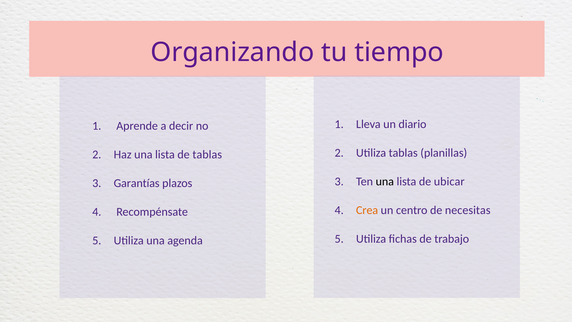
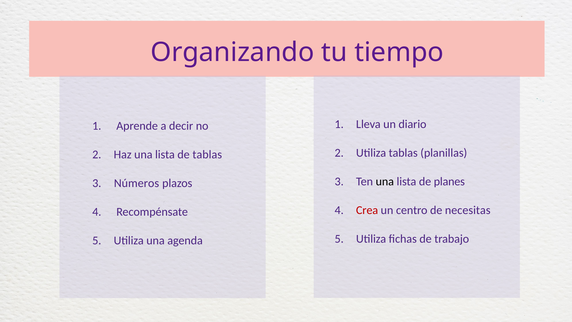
ubicar: ubicar -> planes (449, 181)
Garantías: Garantías -> Números (137, 183)
Crea colour: orange -> red (367, 210)
